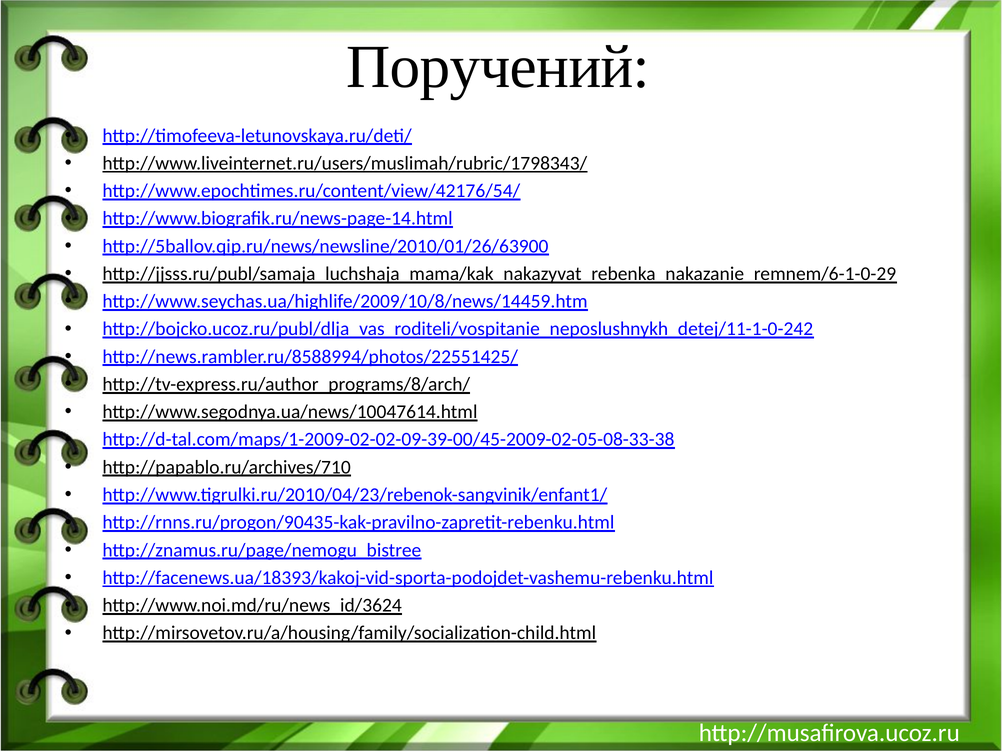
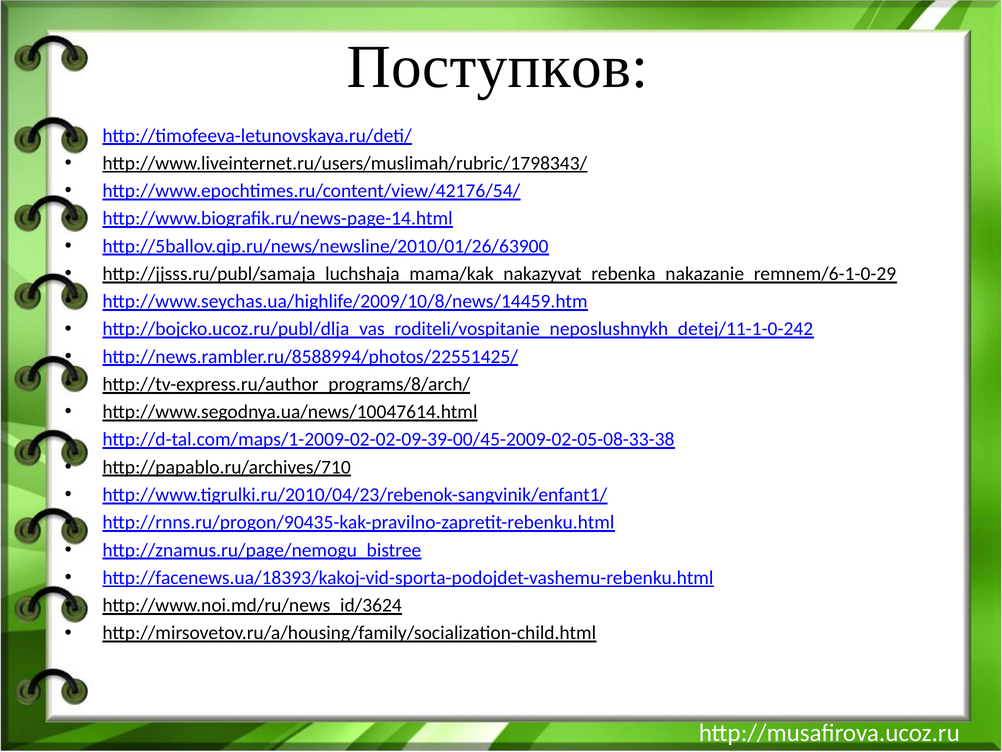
Поручений: Поручений -> Поступков (498, 67)
